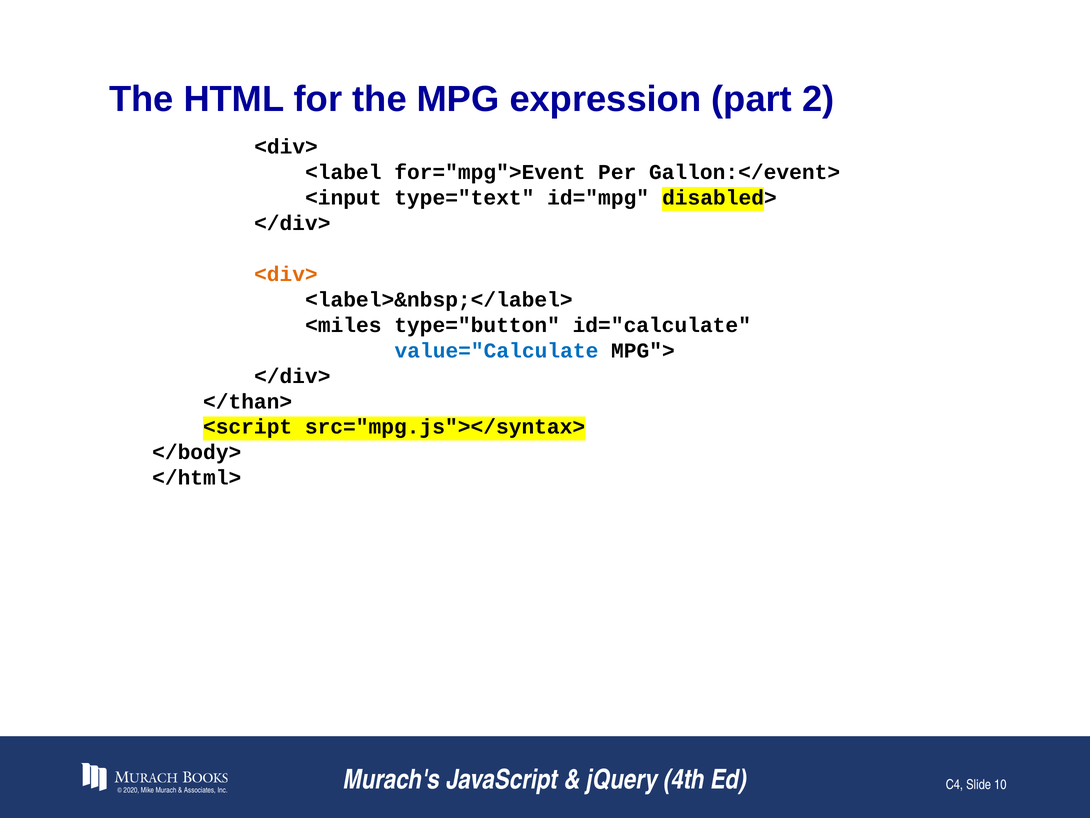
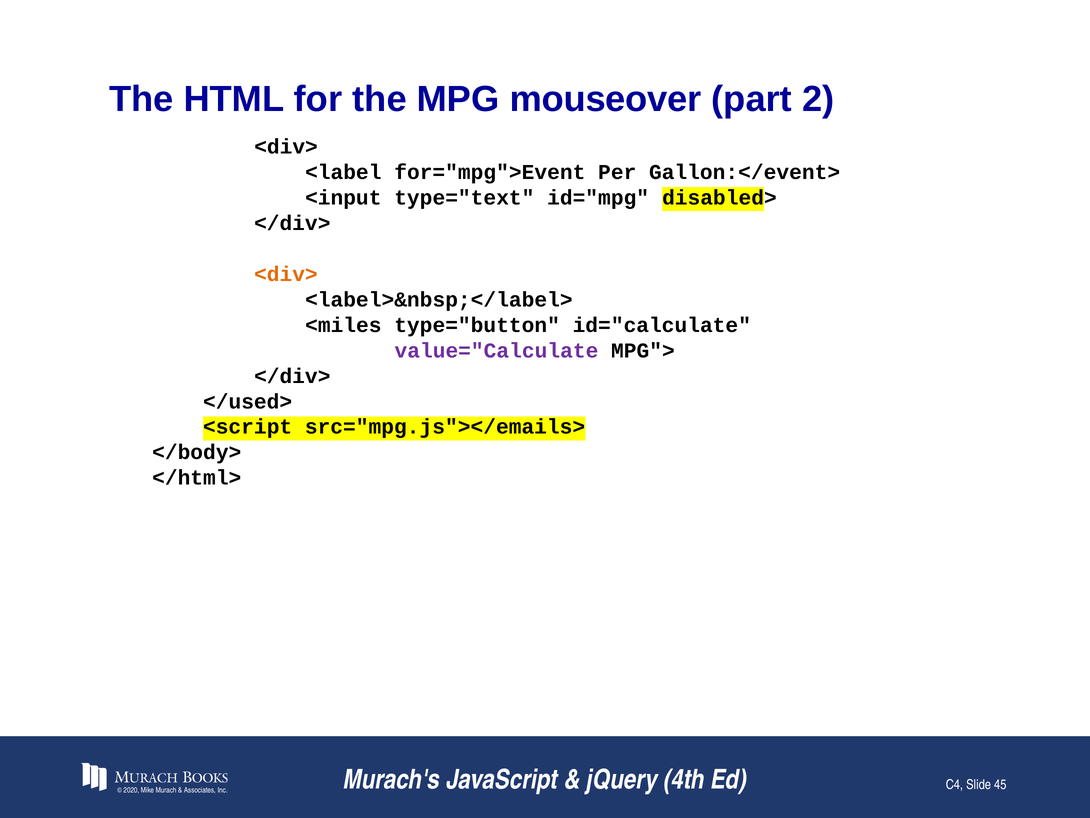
expression: expression -> mouseover (606, 99)
value="Calculate colour: blue -> purple (496, 350)
</than>: </than> -> </used> (248, 401)
src="mpg.js"></syntax>: src="mpg.js"></syntax> -> src="mpg.js"></emails> (445, 427)
10: 10 -> 45 (1000, 784)
